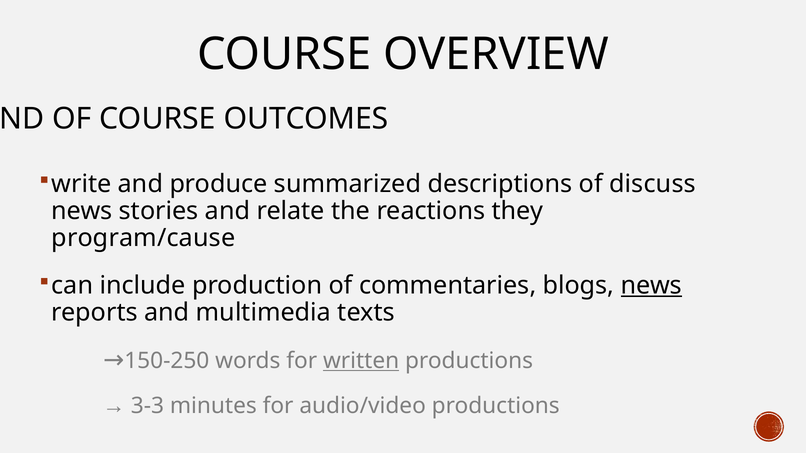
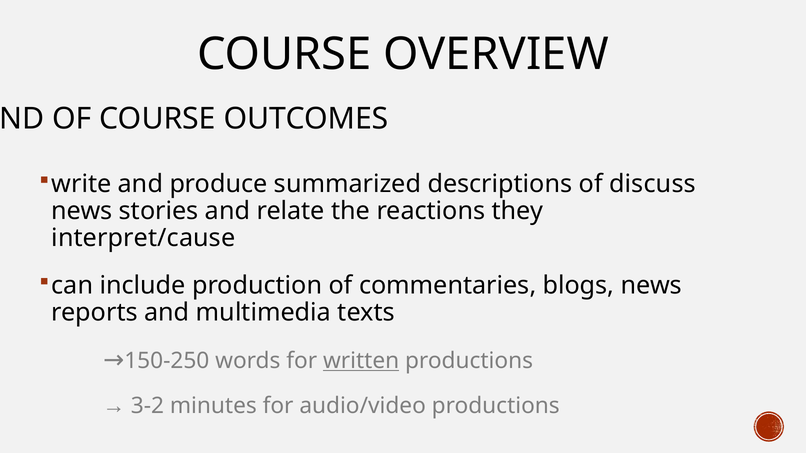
program/cause: program/cause -> interpret/cause (143, 238)
news underline: present -> none (651, 286)
3-3: 3-3 -> 3-2 (147, 406)
